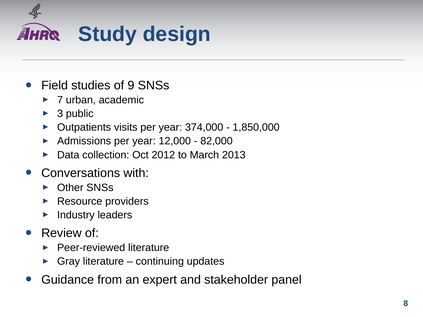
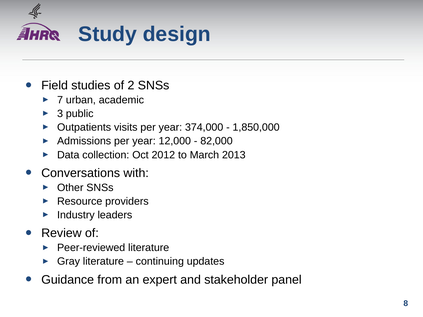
9: 9 -> 2 (131, 86)
